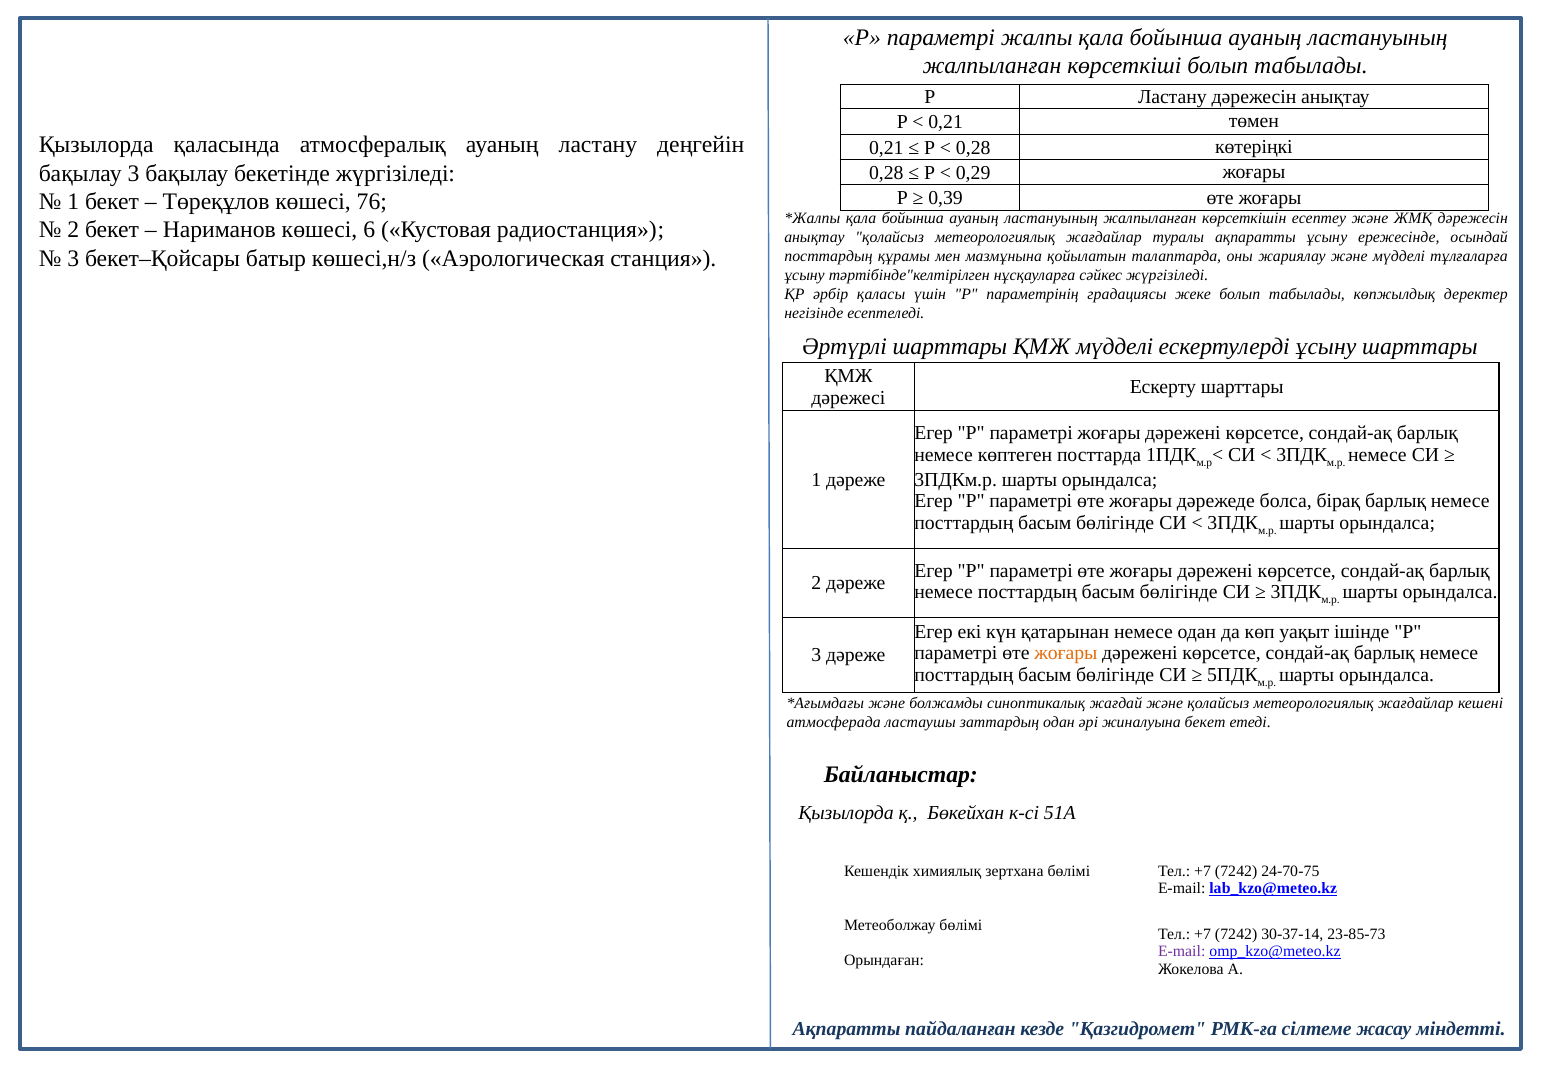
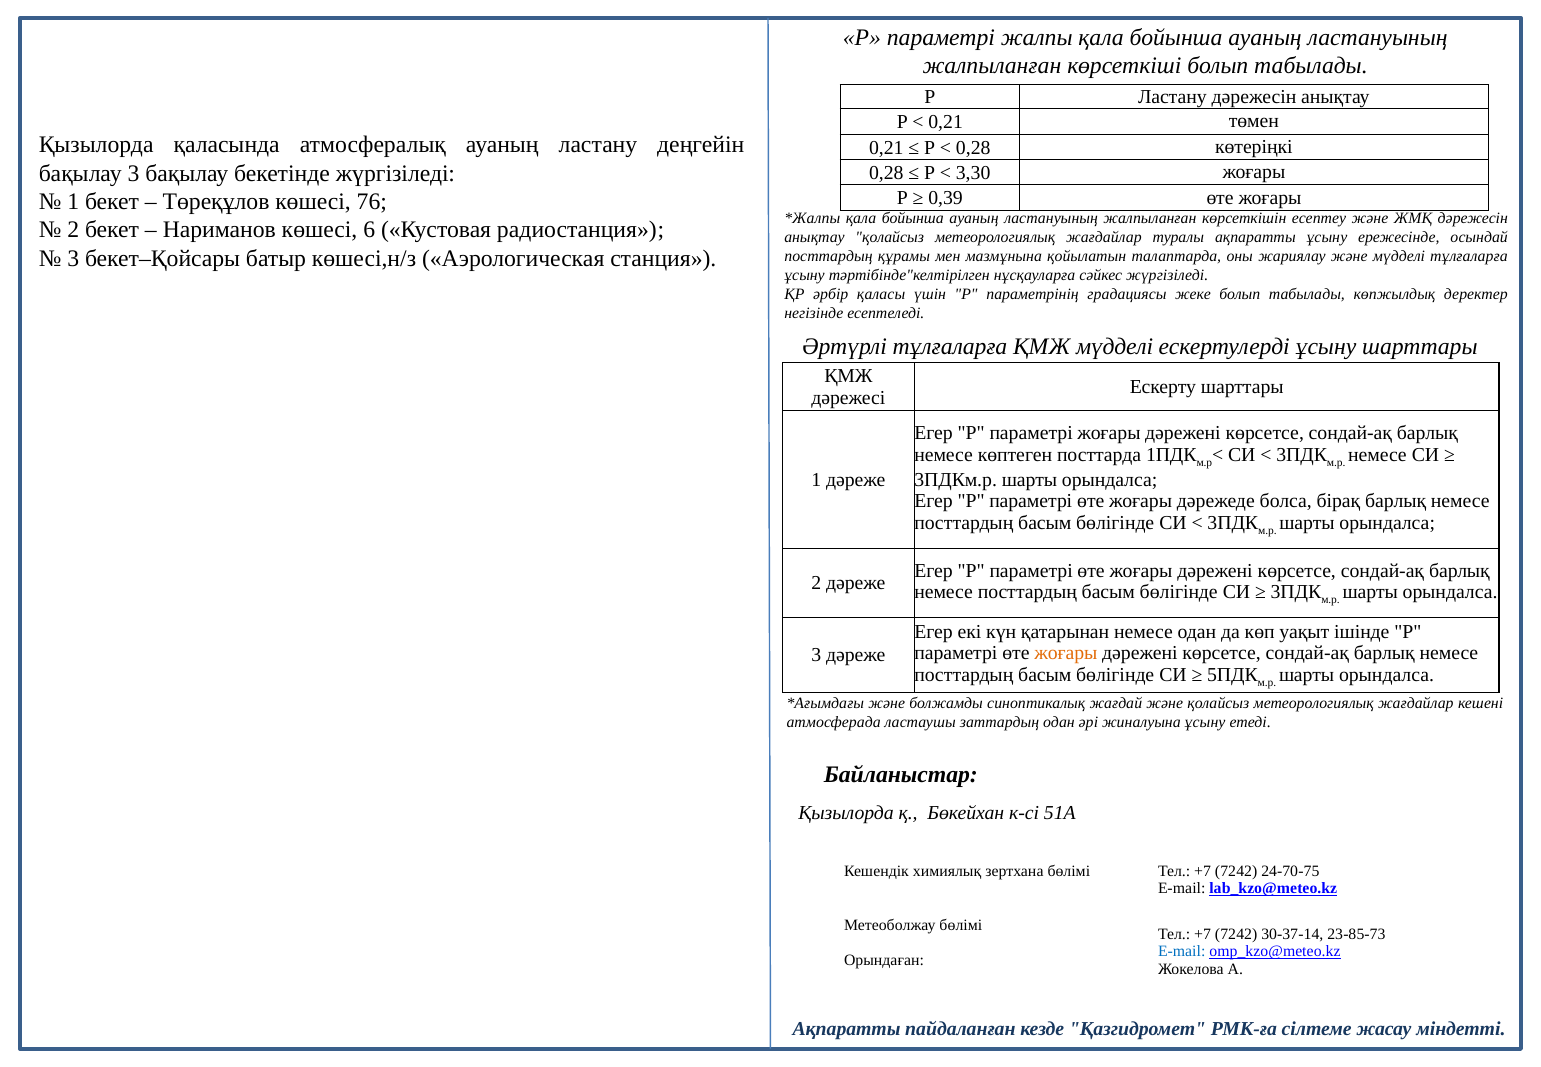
0,29: 0,29 -> 3,30 (973, 173)
Әртүрлі шарттары: шарттары -> тұлғаларға (950, 347)
жиналуына бекет: бекет -> ұсыну (1205, 722)
E-mail colour: purple -> blue (1182, 951)
